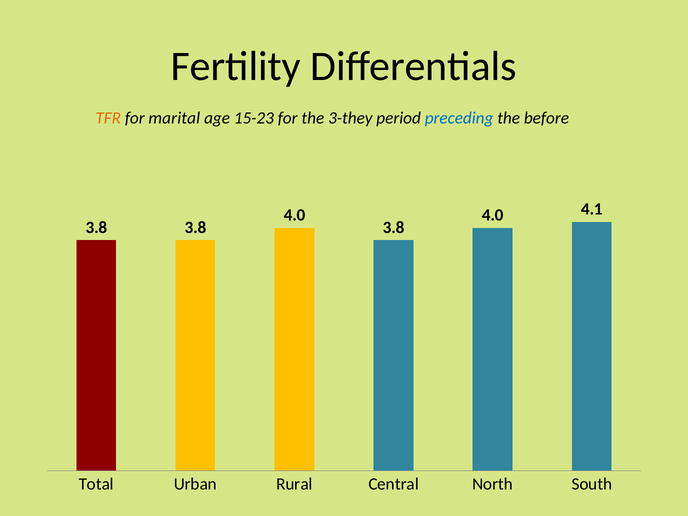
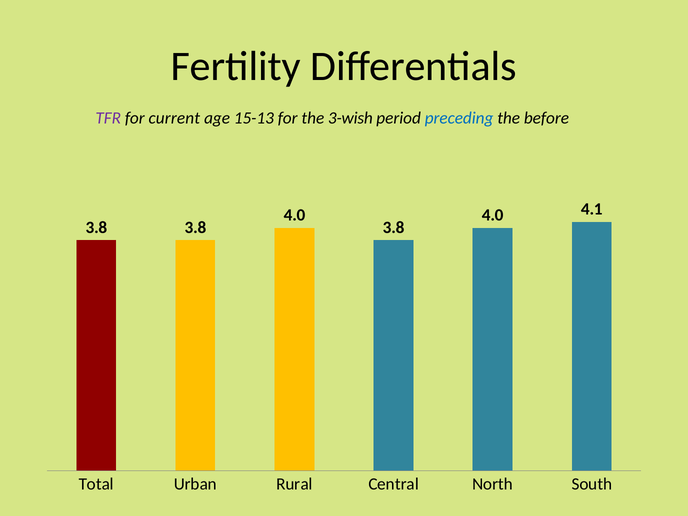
TFR colour: orange -> purple (108, 118)
marital: marital -> current (174, 118)
15-23: 15-23 -> 15-13 (254, 118)
3-they: 3-they -> 3-wish (350, 118)
